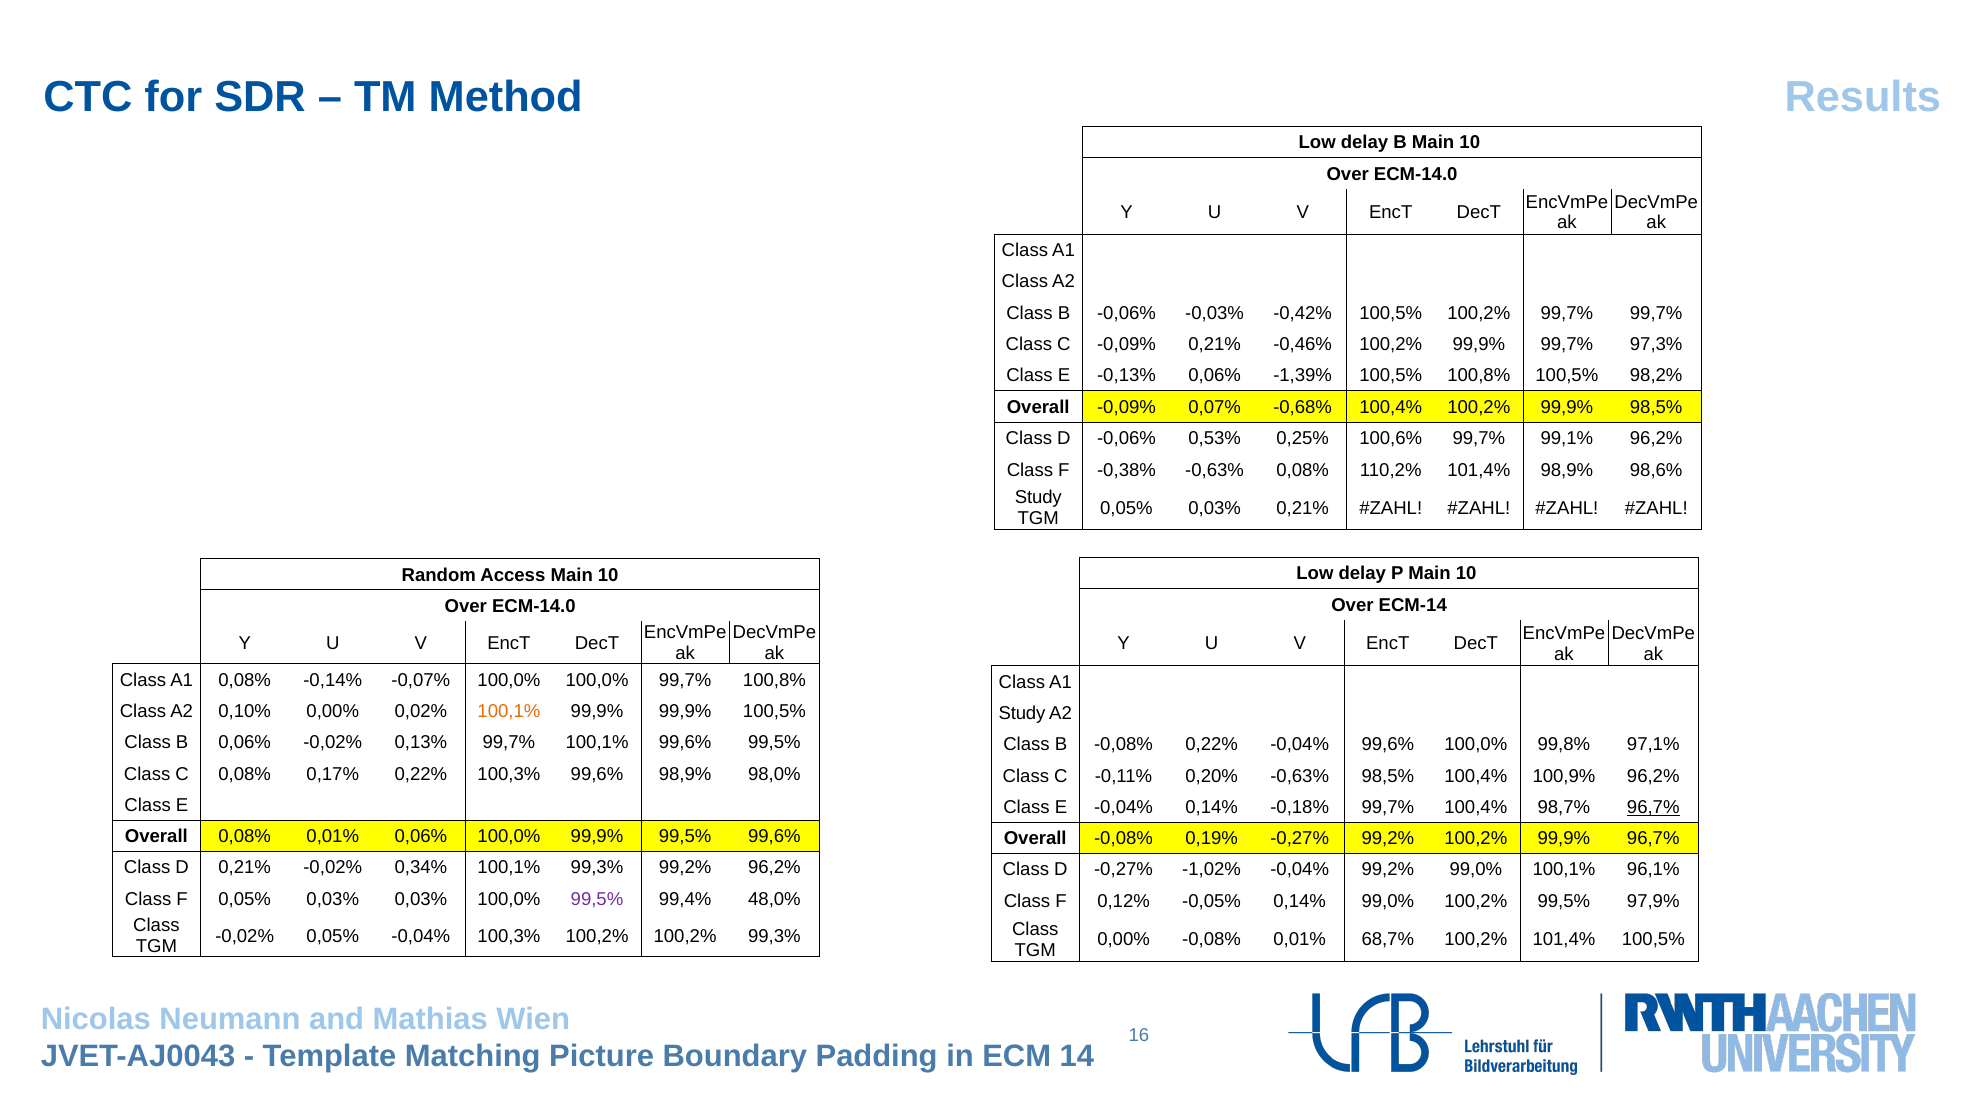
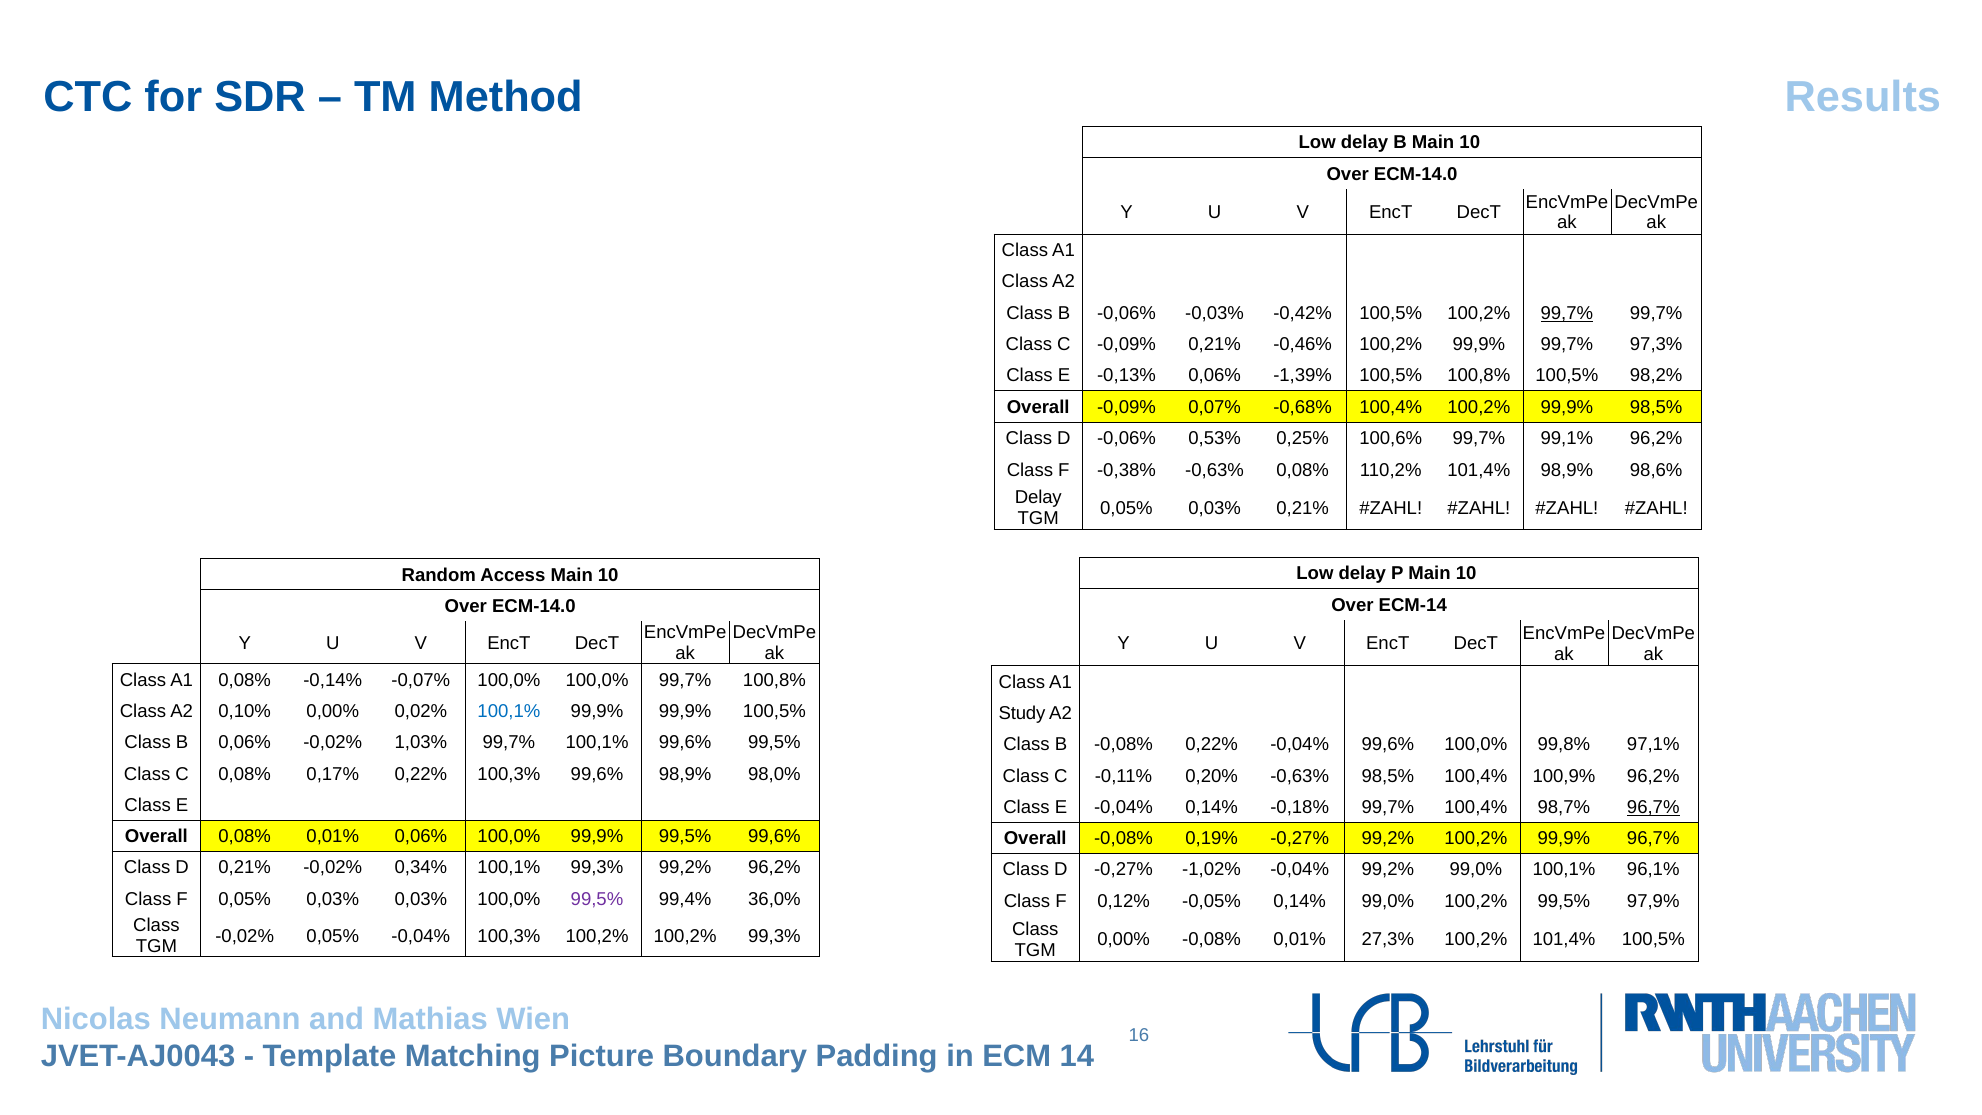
99,7% underline: none -> present (1567, 313)
Study: Study -> Delay (1038, 498)
100,1% colour: orange -> blue (509, 711)
0,13%: 0,13% -> 1,03% (421, 743)
48,0%: 48,0% -> 36,0% (774, 899)
68,7%: 68,7% -> 27,3% (1388, 940)
